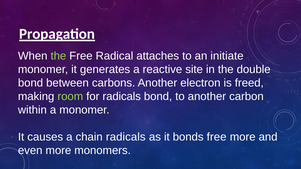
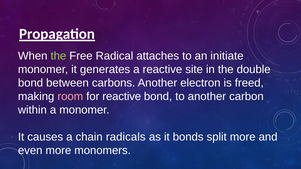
room colour: light green -> pink (70, 97)
for radicals: radicals -> reactive (122, 97)
bonds free: free -> split (217, 137)
